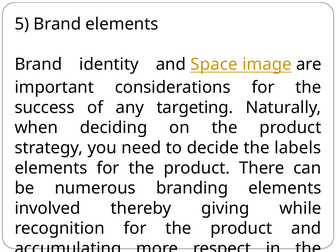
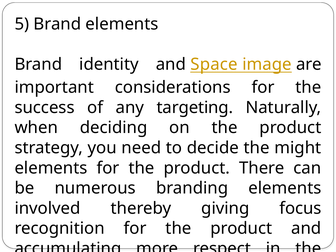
labels: labels -> might (298, 148)
while: while -> focus (300, 208)
